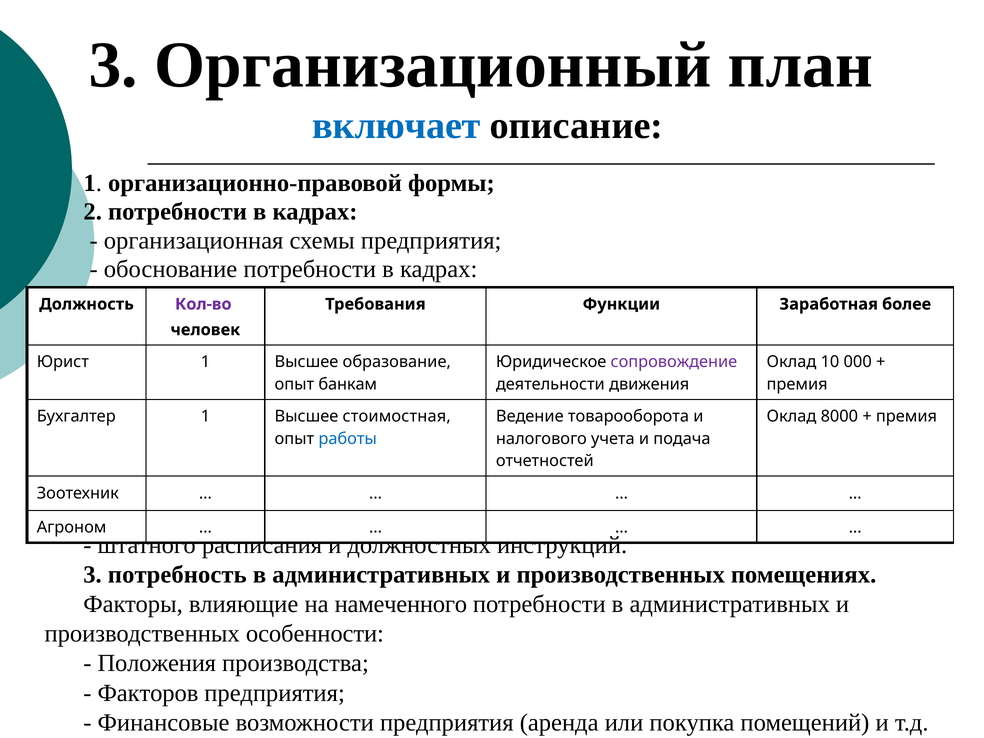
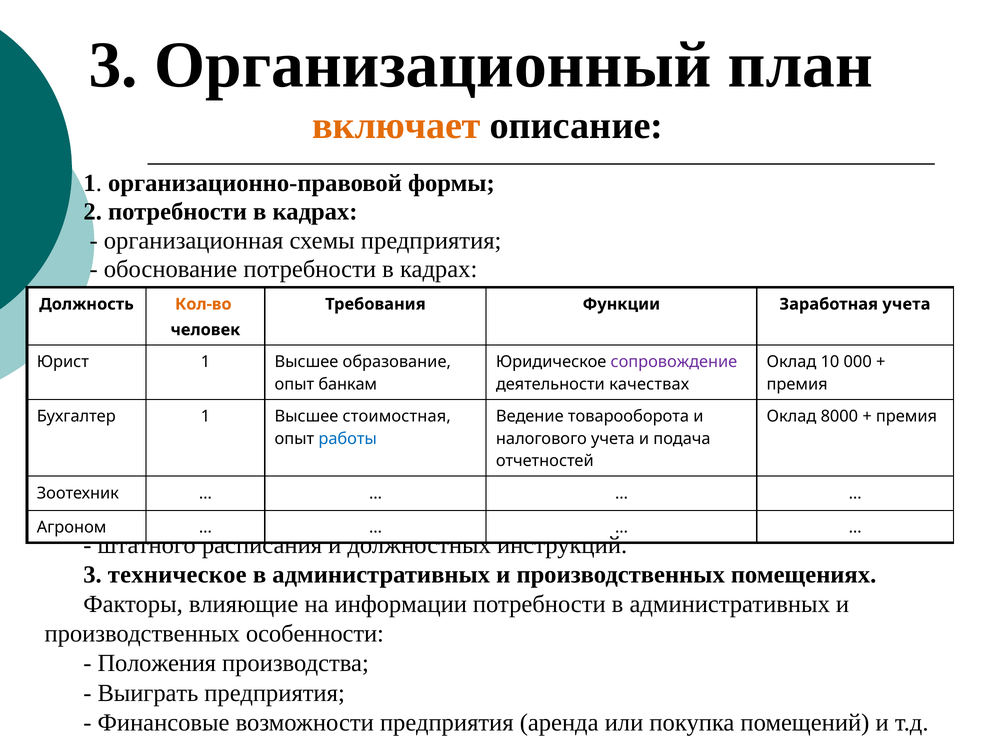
включает colour: blue -> orange (396, 125)
Кол-во colour: purple -> orange (203, 304)
Заработная более: более -> учета (906, 304)
движения: движения -> качествах (649, 384)
потребность: потребность -> техническое (177, 575)
намеченного: намеченного -> информации (401, 604)
Факторов: Факторов -> Выиграть (148, 693)
